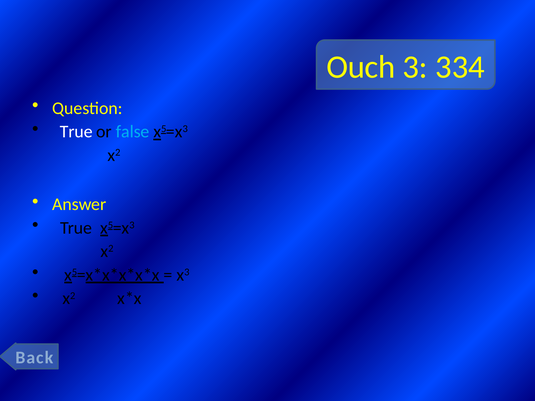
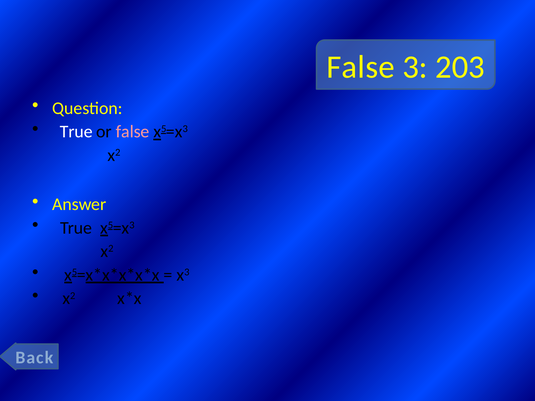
Ouch: Ouch -> False (361, 67)
334: 334 -> 203 (460, 67)
false colour: light blue -> pink (133, 132)
